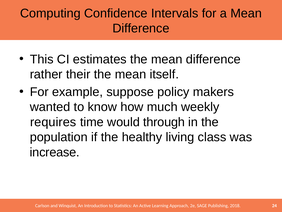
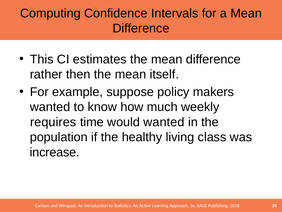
their: their -> then (78, 74)
would through: through -> wanted (164, 122)
